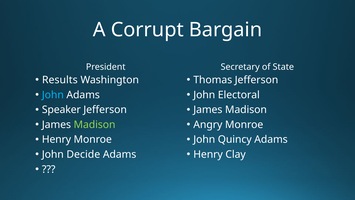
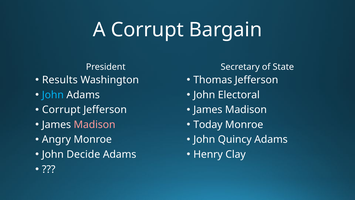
Speaker: Speaker -> Corrupt (61, 110)
Madison colour: light green -> pink (95, 124)
Angry: Angry -> Today (208, 124)
Henry: Henry -> Angry (56, 139)
